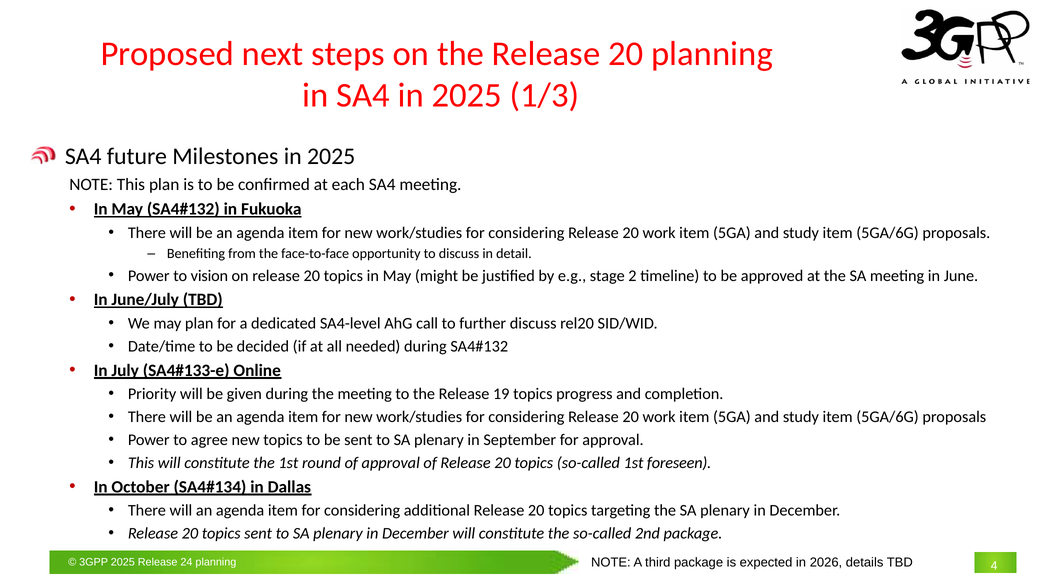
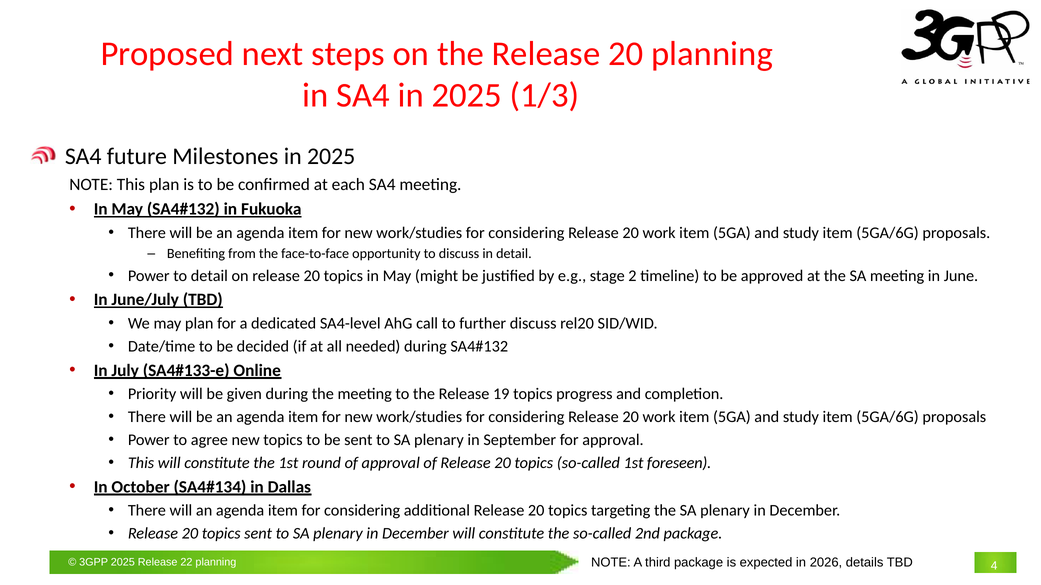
to vision: vision -> detail (209, 276)
24: 24 -> 22 (186, 563)
